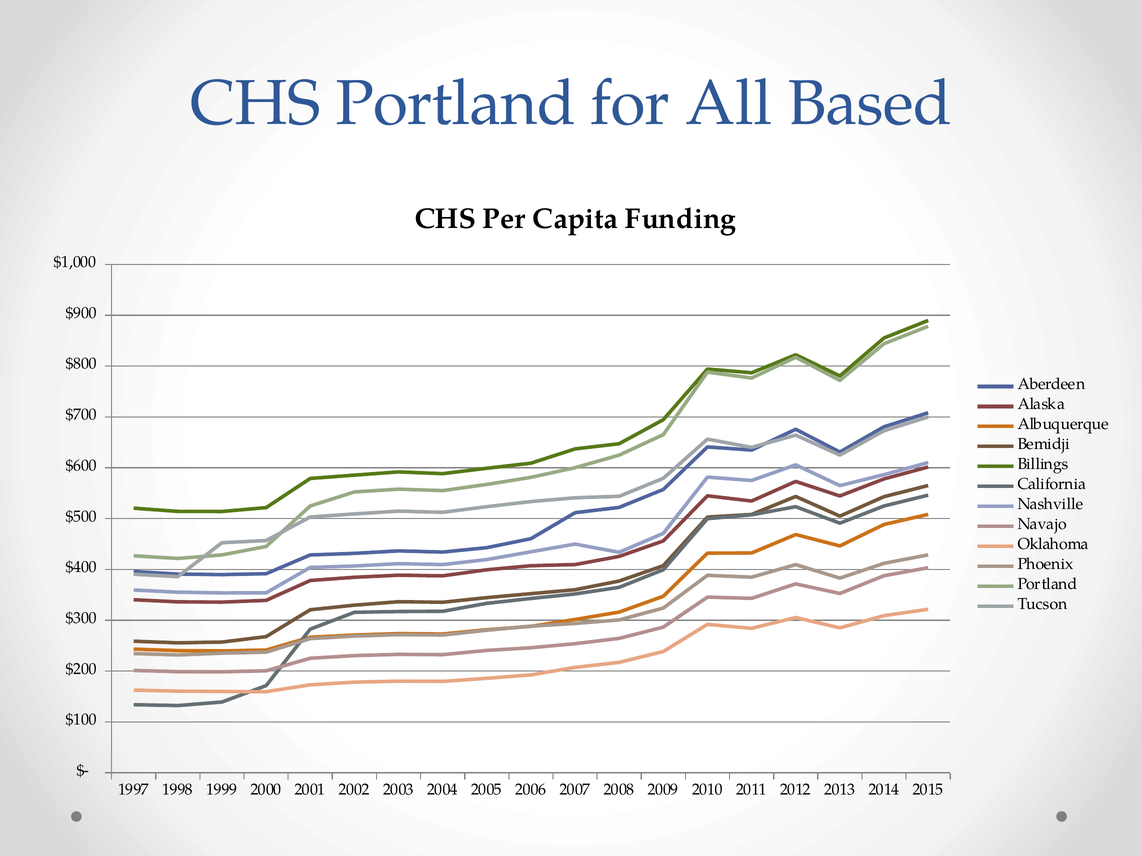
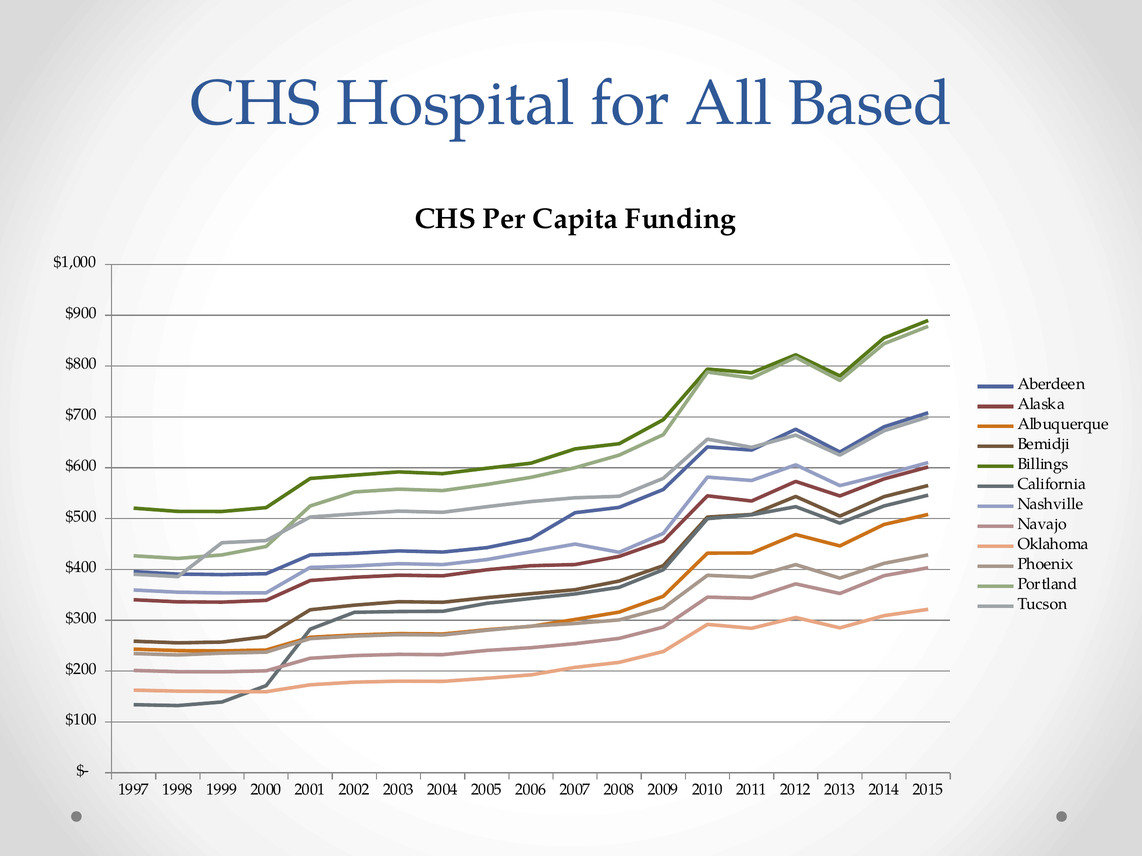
CHS Portland: Portland -> Hospital (456, 103)
